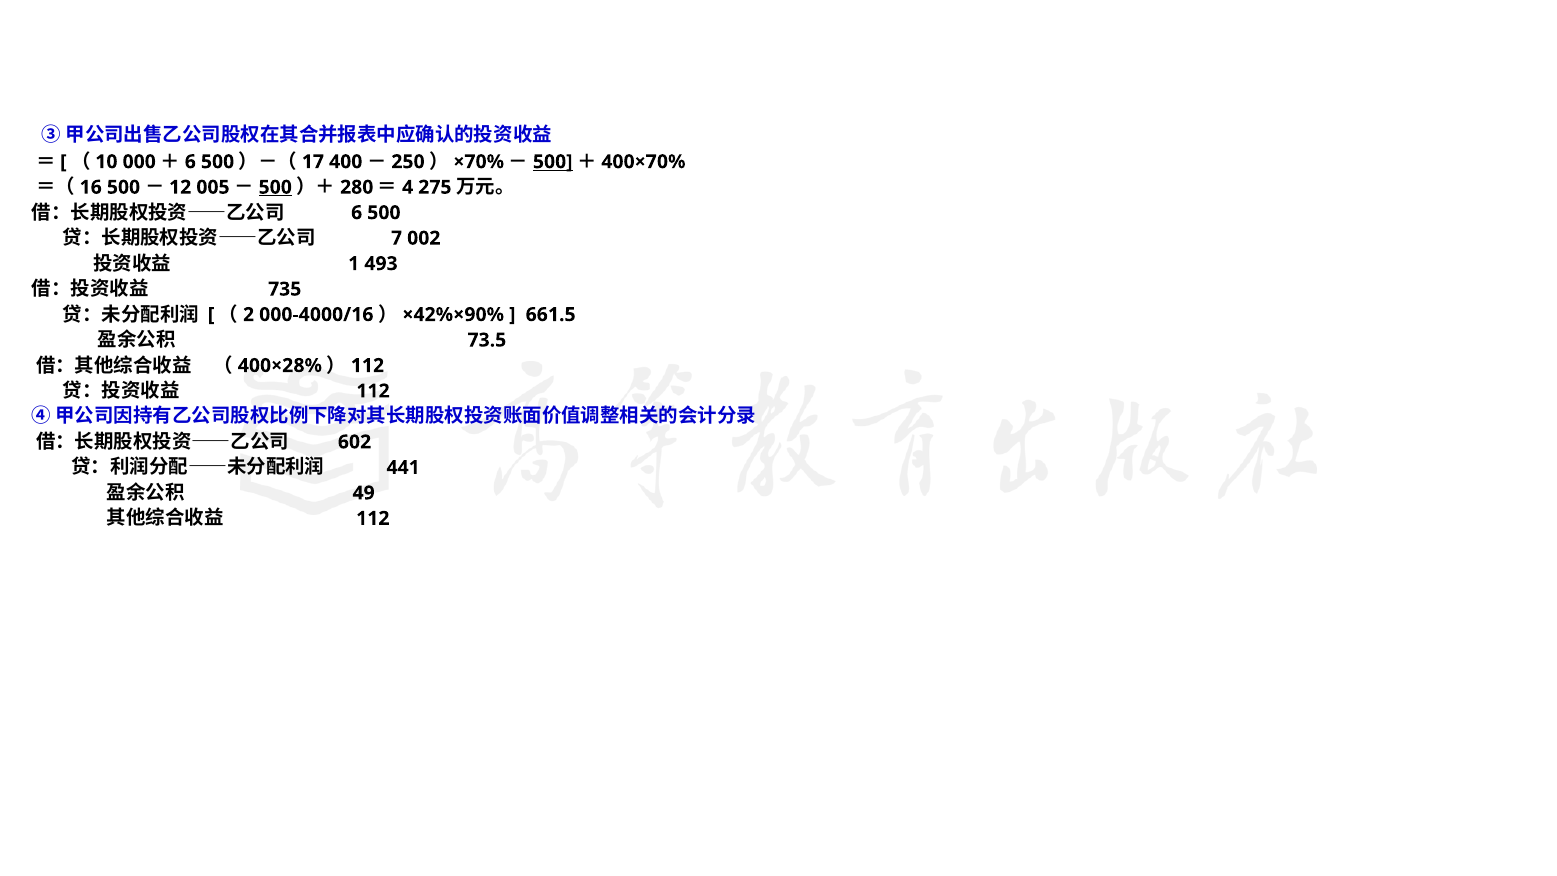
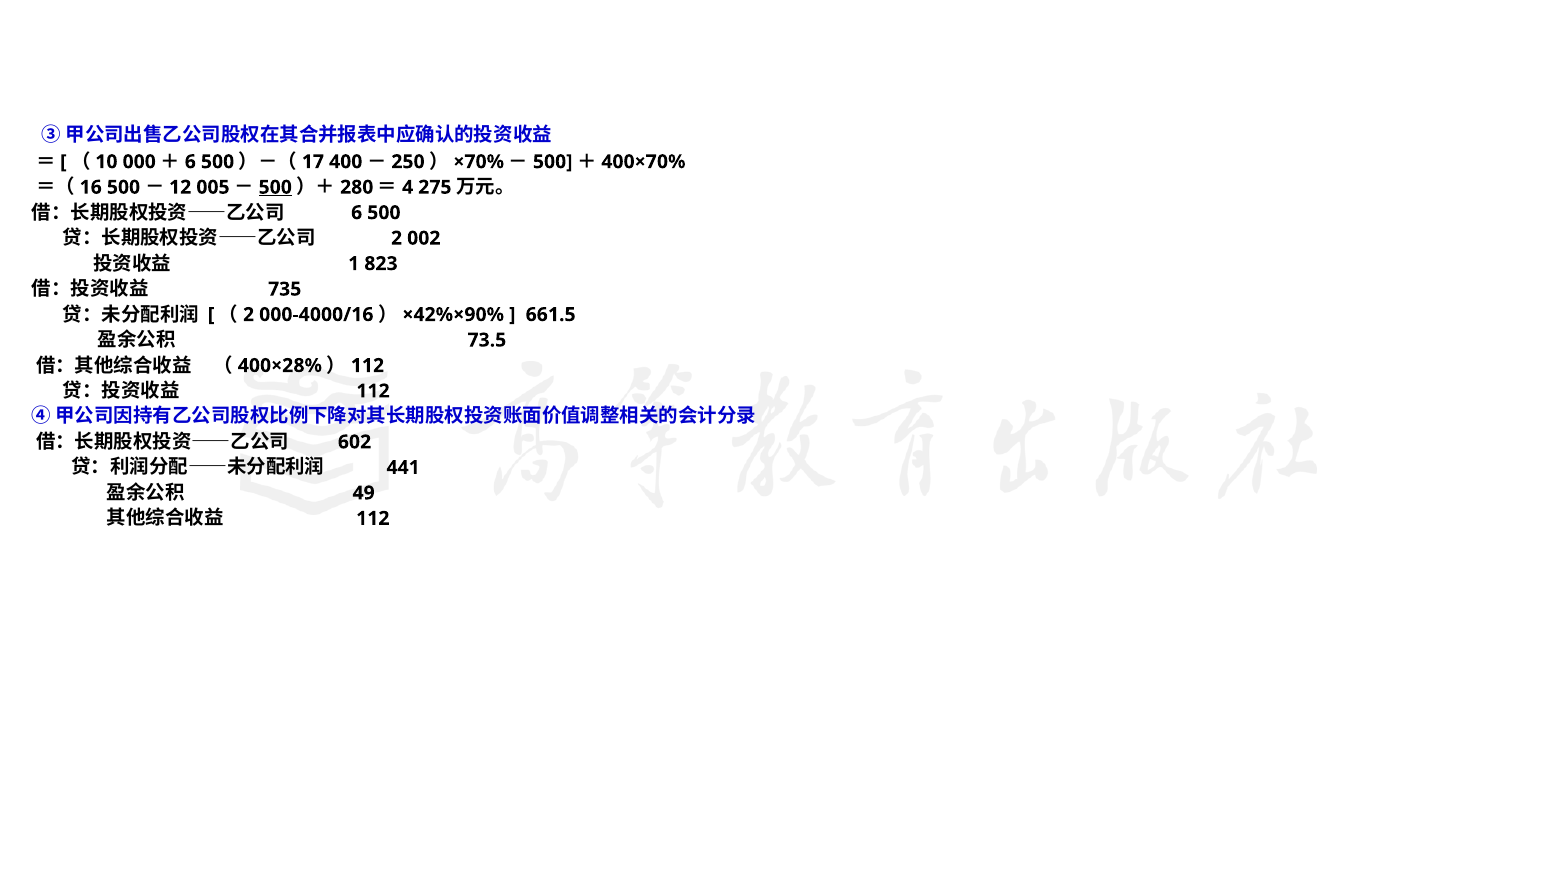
500 underline: present -> none (553, 162)
7: 7 -> 2 (397, 238)
493: 493 -> 823 (381, 264)
